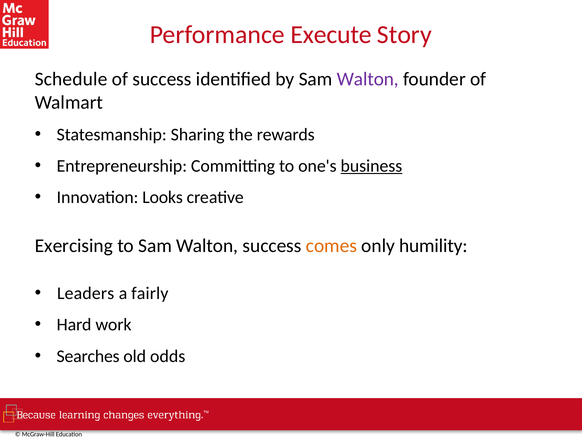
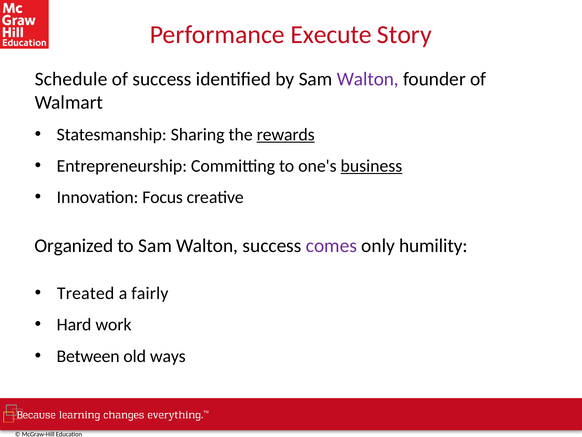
rewards underline: none -> present (286, 134)
Looks: Looks -> Focus (163, 197)
Exercising: Exercising -> Organized (74, 245)
comes colour: orange -> purple (331, 245)
Leaders: Leaders -> Treated (86, 293)
Searches: Searches -> Between (88, 356)
odds: odds -> ways (168, 356)
